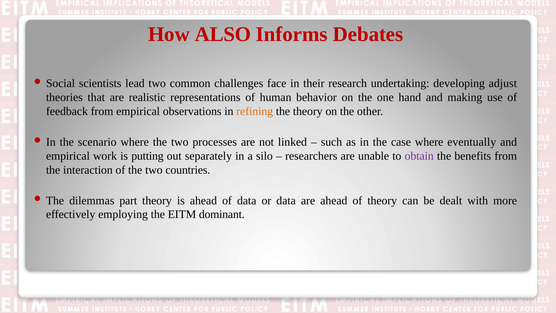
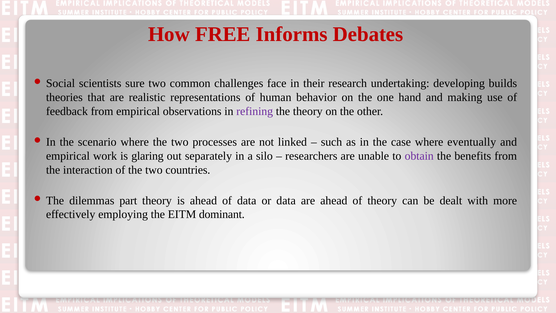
ALSO: ALSO -> FREE (223, 34)
lead: lead -> sure (135, 83)
adjust: adjust -> builds (503, 83)
refining colour: orange -> purple (255, 111)
putting: putting -> glaring (147, 156)
